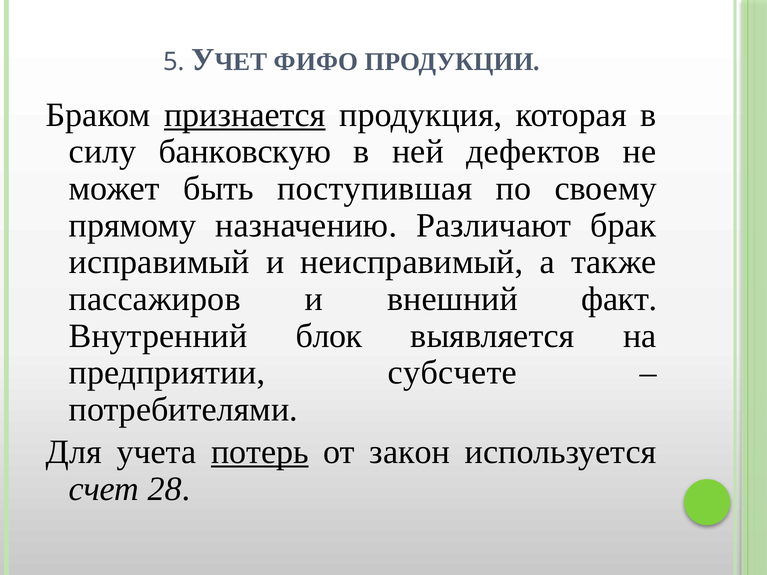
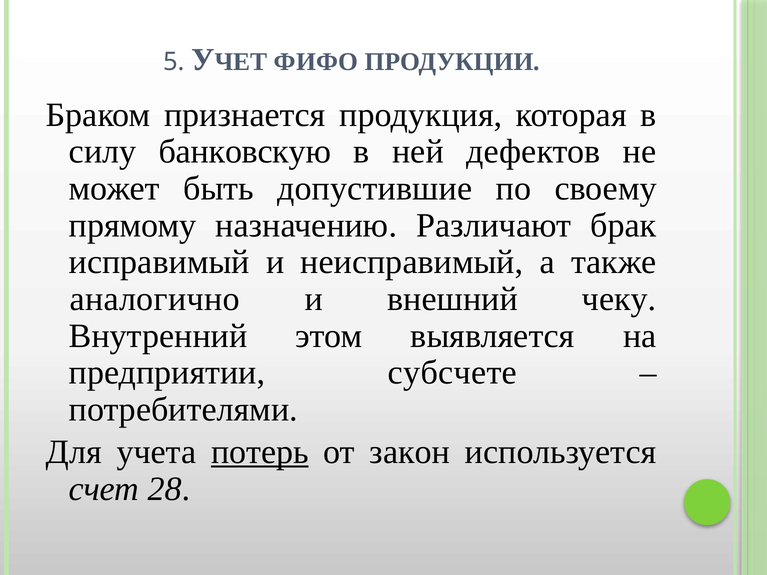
признается underline: present -> none (245, 115)
поступившая: поступившая -> допустившие (375, 189)
пассажиров: пассажиров -> аналогично (155, 299)
факт: факт -> чеку (619, 299)
блок: блок -> этом (329, 336)
